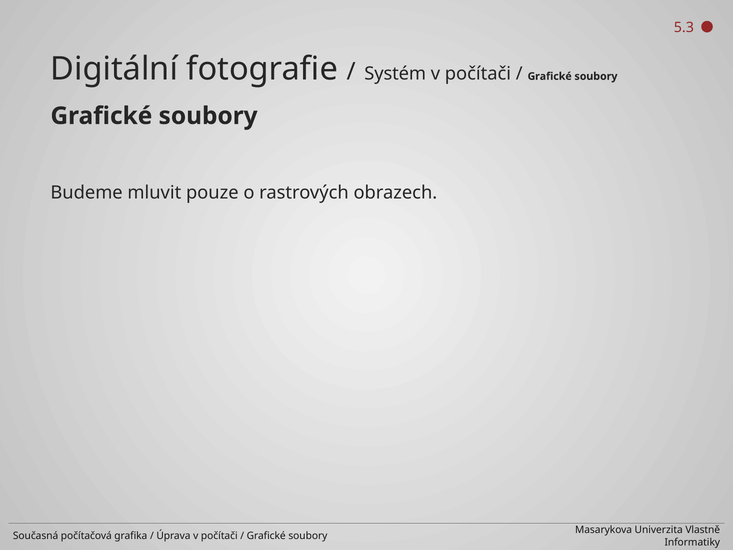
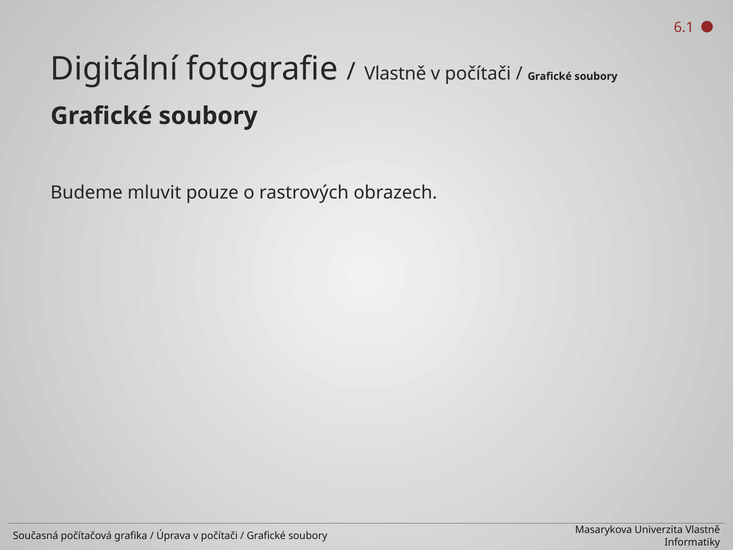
5.3: 5.3 -> 6.1 (684, 27)
Systém: Systém -> Vlastně (395, 74)
